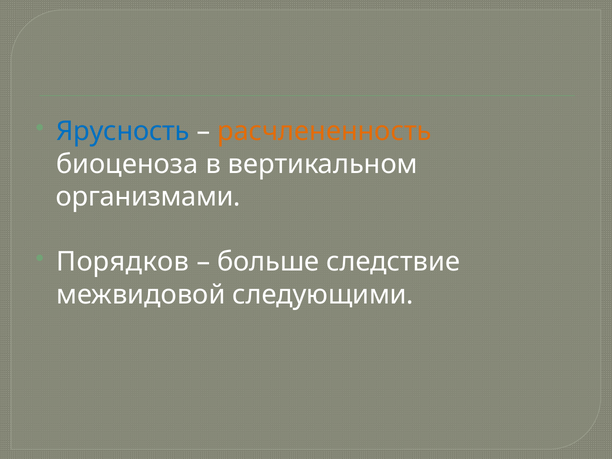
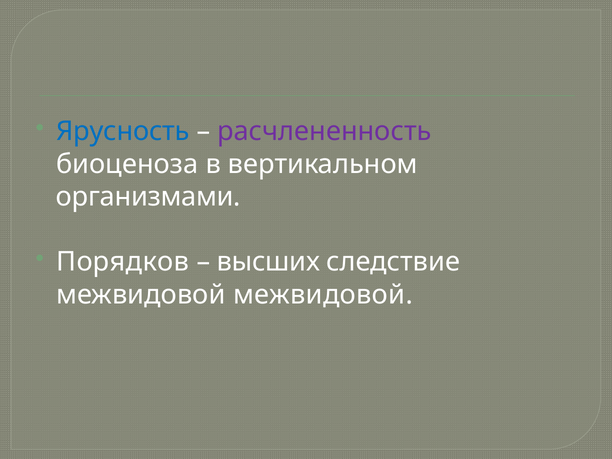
расчлененность colour: orange -> purple (324, 131)
больше: больше -> высших (268, 262)
межвидовой следующими: следующими -> межвидовой (323, 295)
